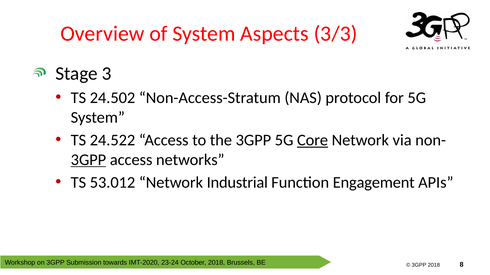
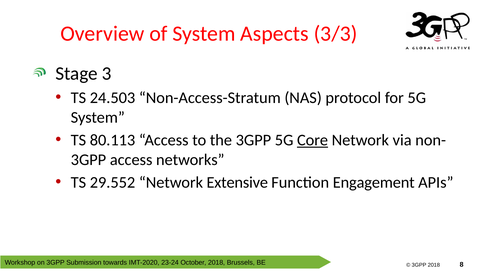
24.502: 24.502 -> 24.503 (113, 98)
24.522: 24.522 -> 80.113 (113, 140)
3GPP underline: present -> none (88, 160)
53.012: 53.012 -> 29.552 (113, 183)
Industrial: Industrial -> Extensive (237, 183)
